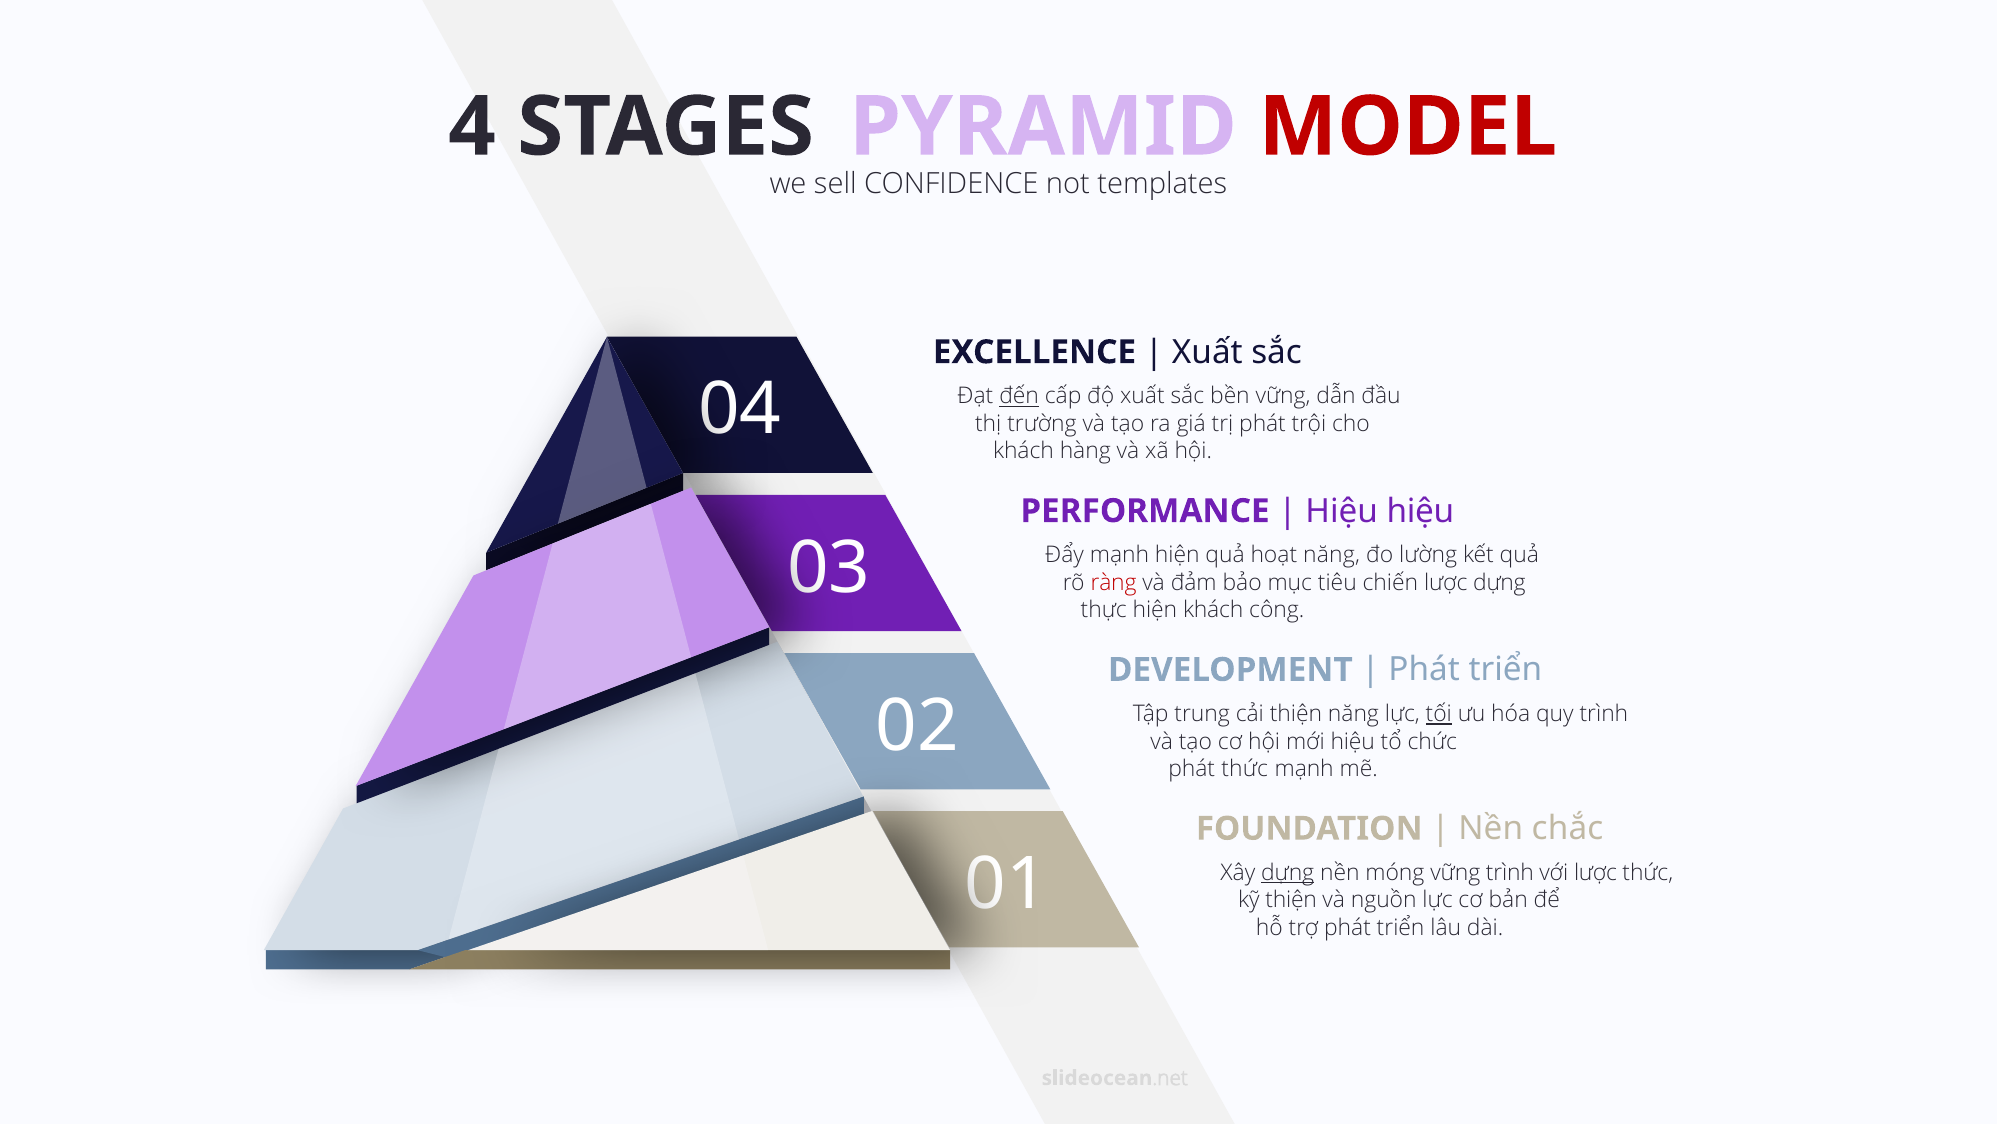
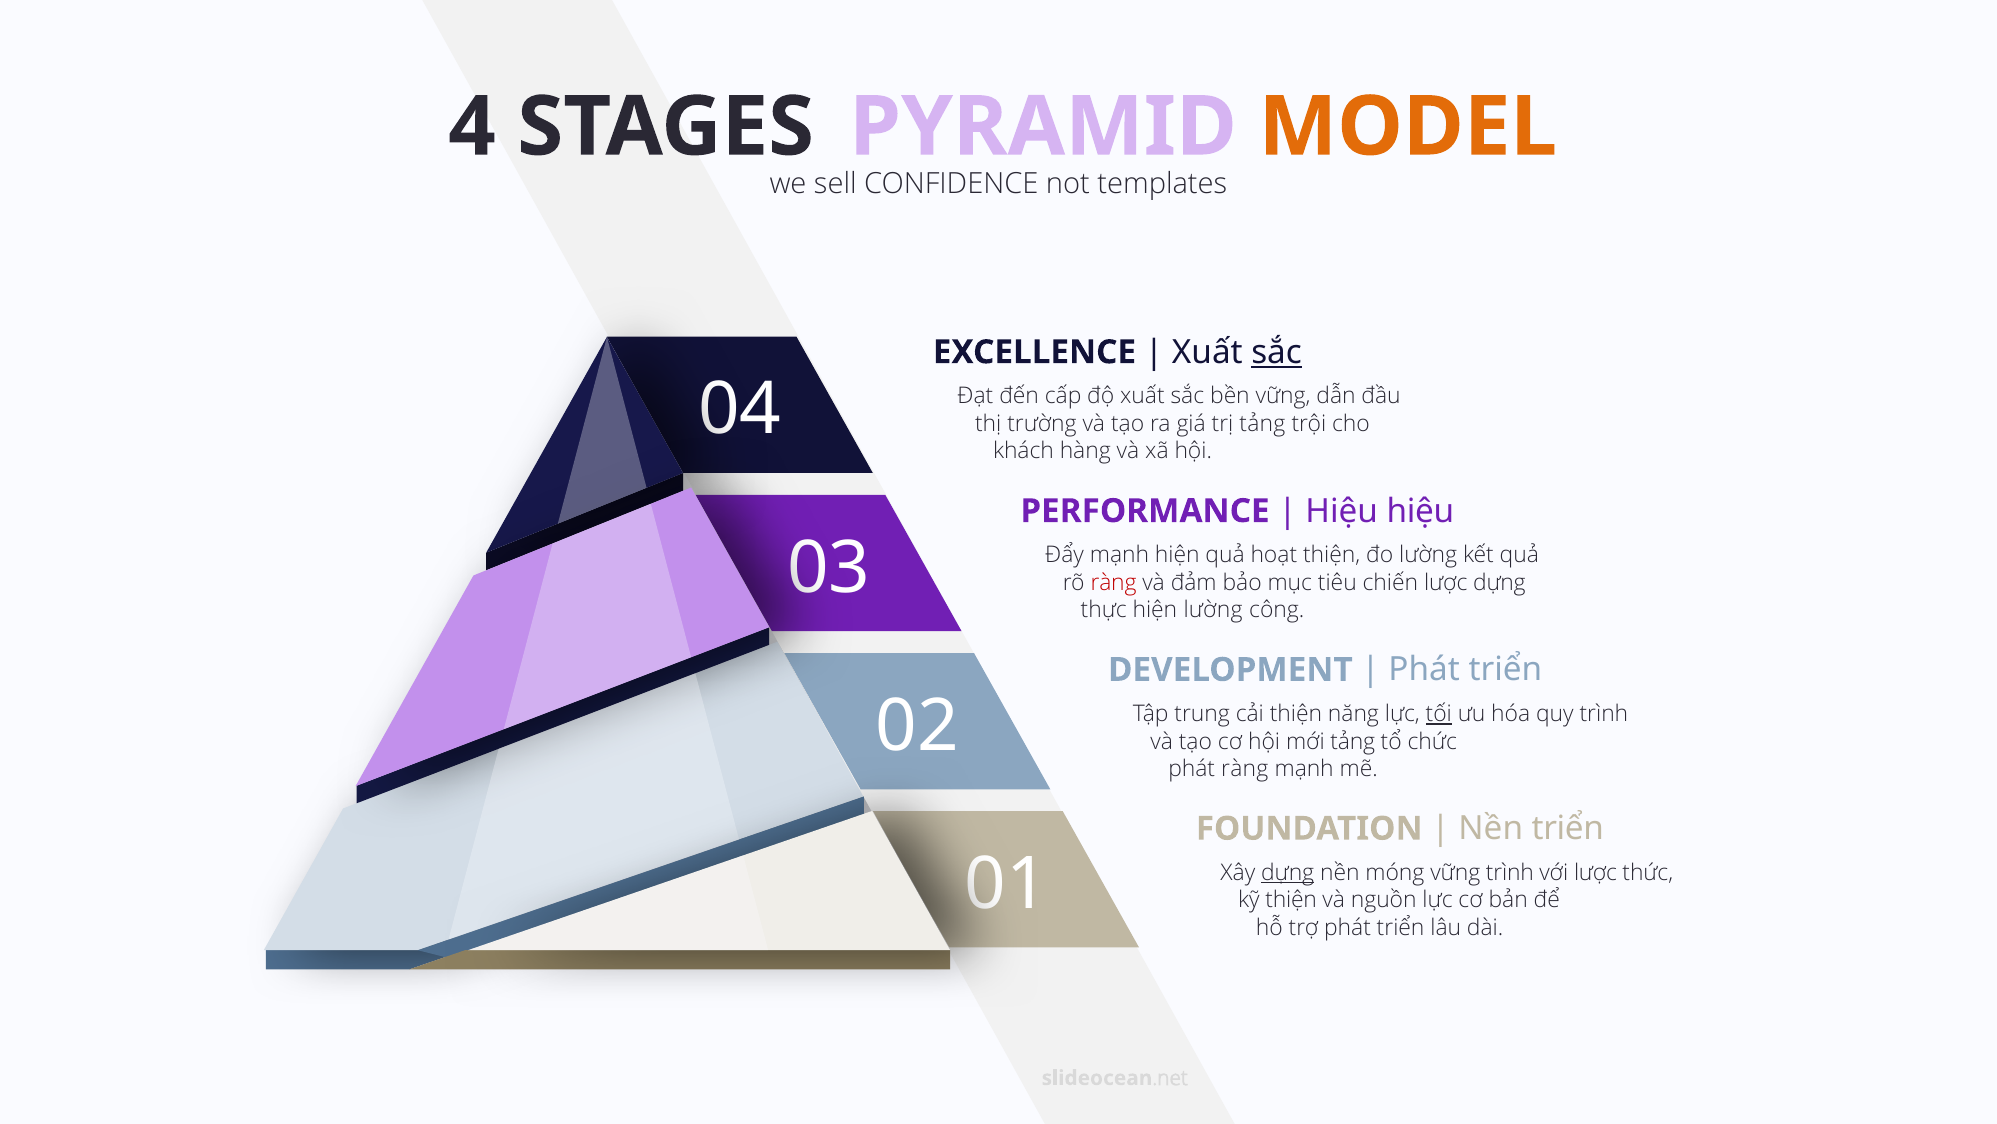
MODEL colour: red -> orange (1408, 127)
sắc underline: none -> present (1277, 352)
đến underline: present -> none (1019, 396)
trị phát: phát -> tảng (1262, 424)
hoạt năng: năng -> thiện (1332, 555)
hiện khách: khách -> lường (1213, 610)
mới hiệu: hiệu -> tảng (1353, 741)
phát thức: thức -> ràng (1245, 768)
Nền chắc: chắc -> triển (1568, 828)
